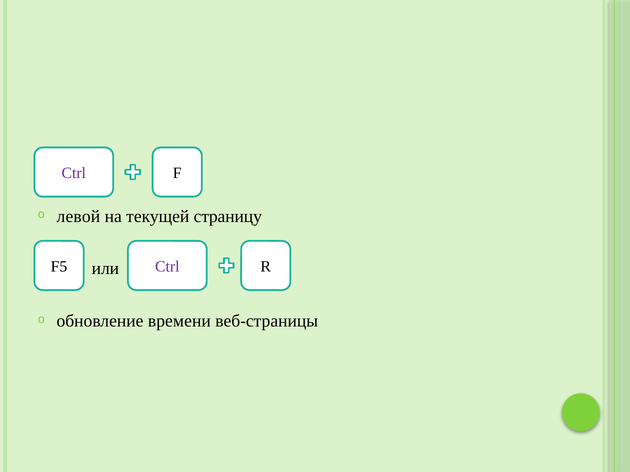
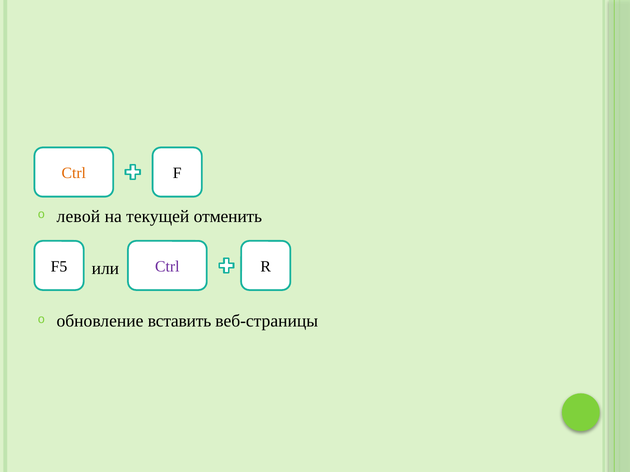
Ctrl colour: purple -> orange (74, 173)
страницу: страницу -> отменить (228, 216)
времени: времени -> вставить (180, 322)
